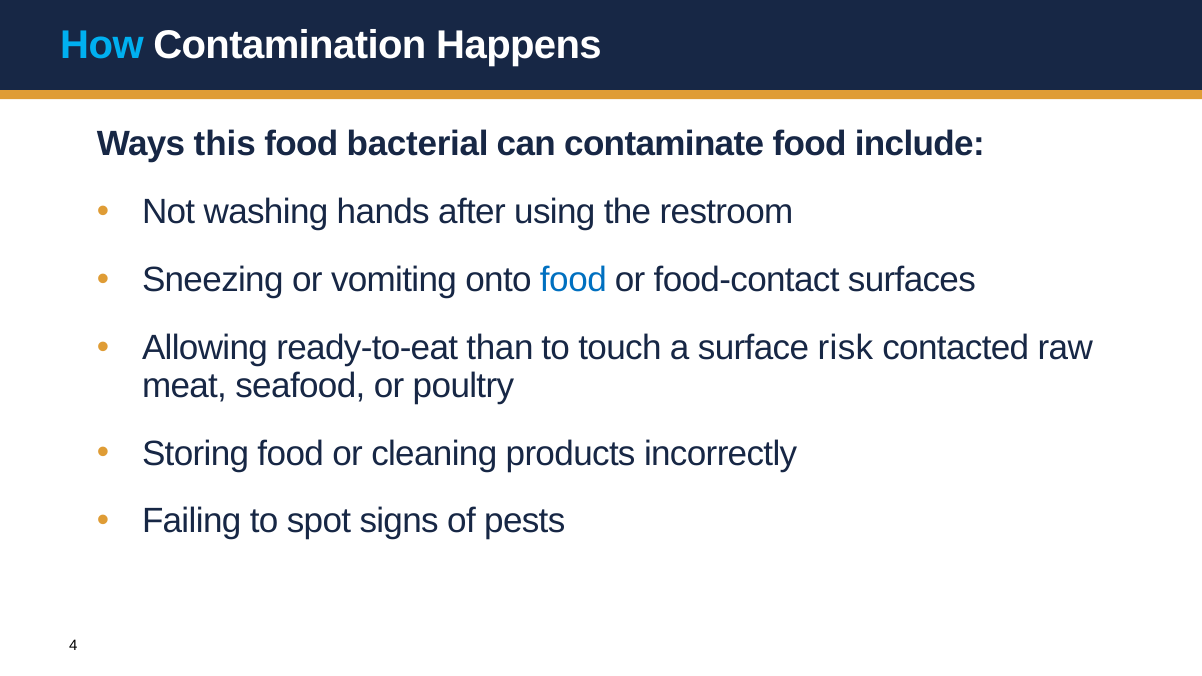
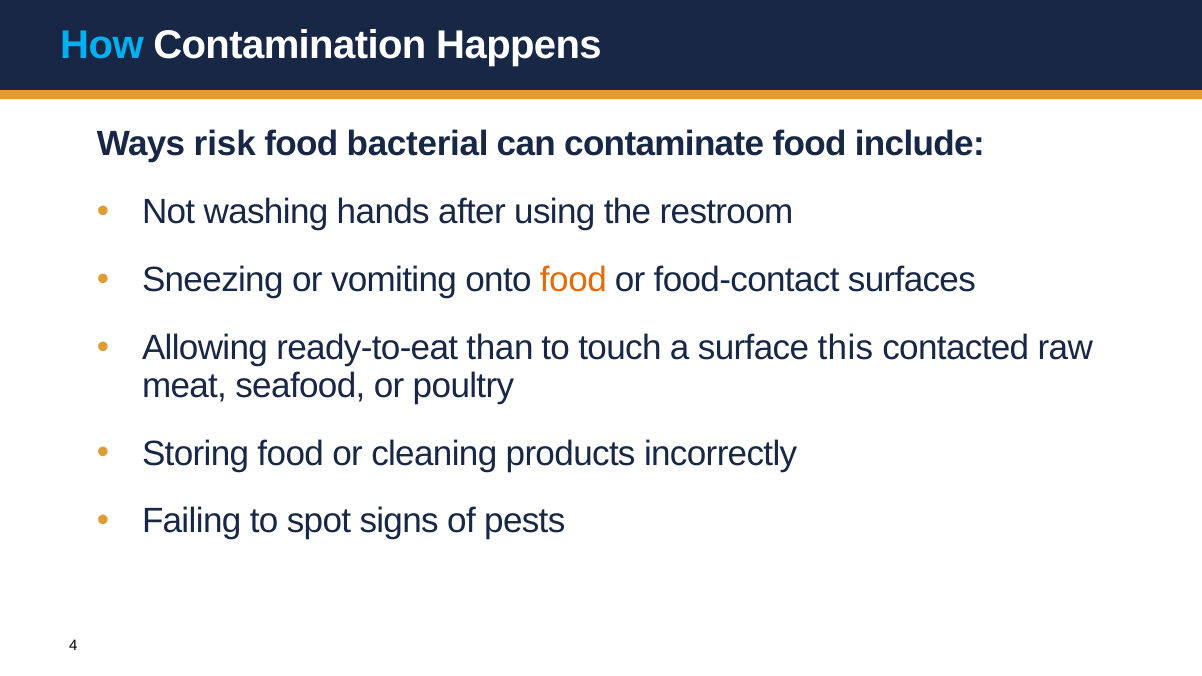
this: this -> risk (225, 144)
food colour: blue -> orange (573, 280)
risk: risk -> this (845, 348)
